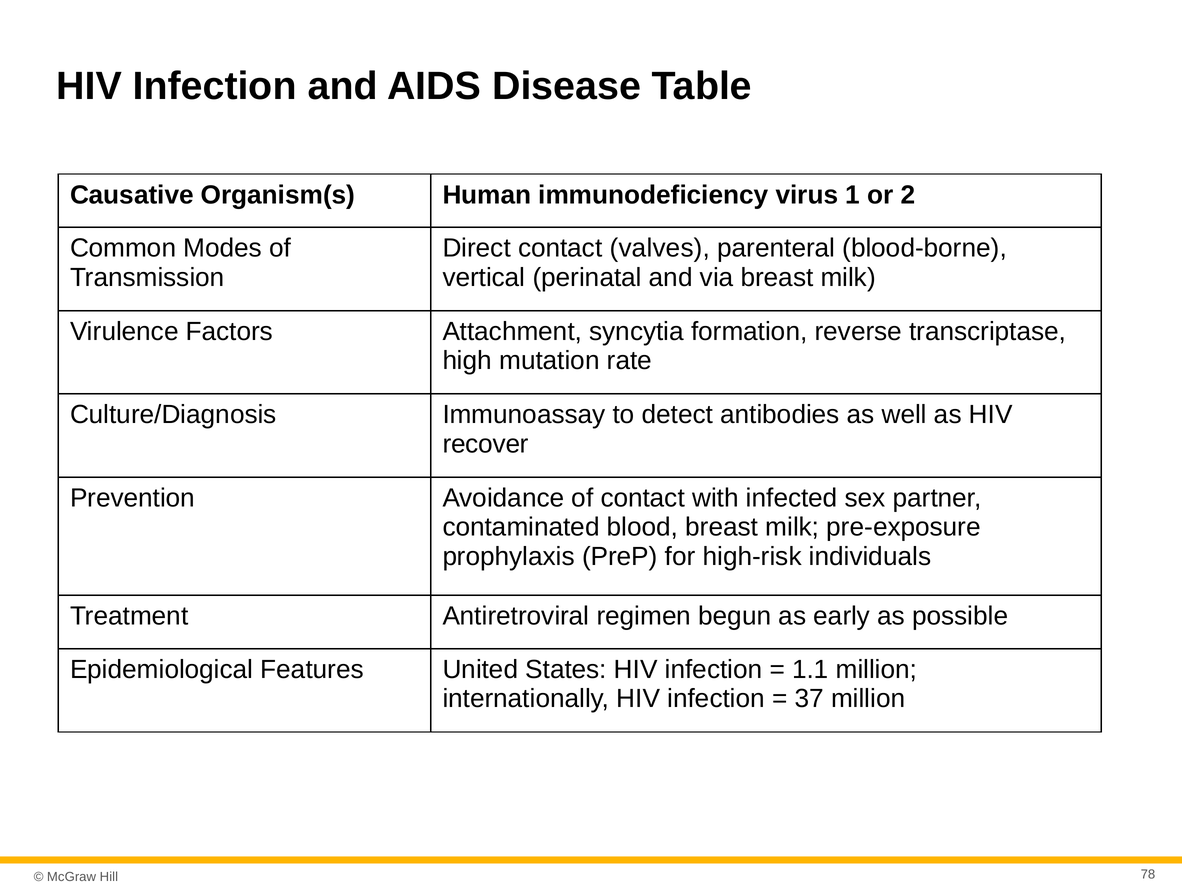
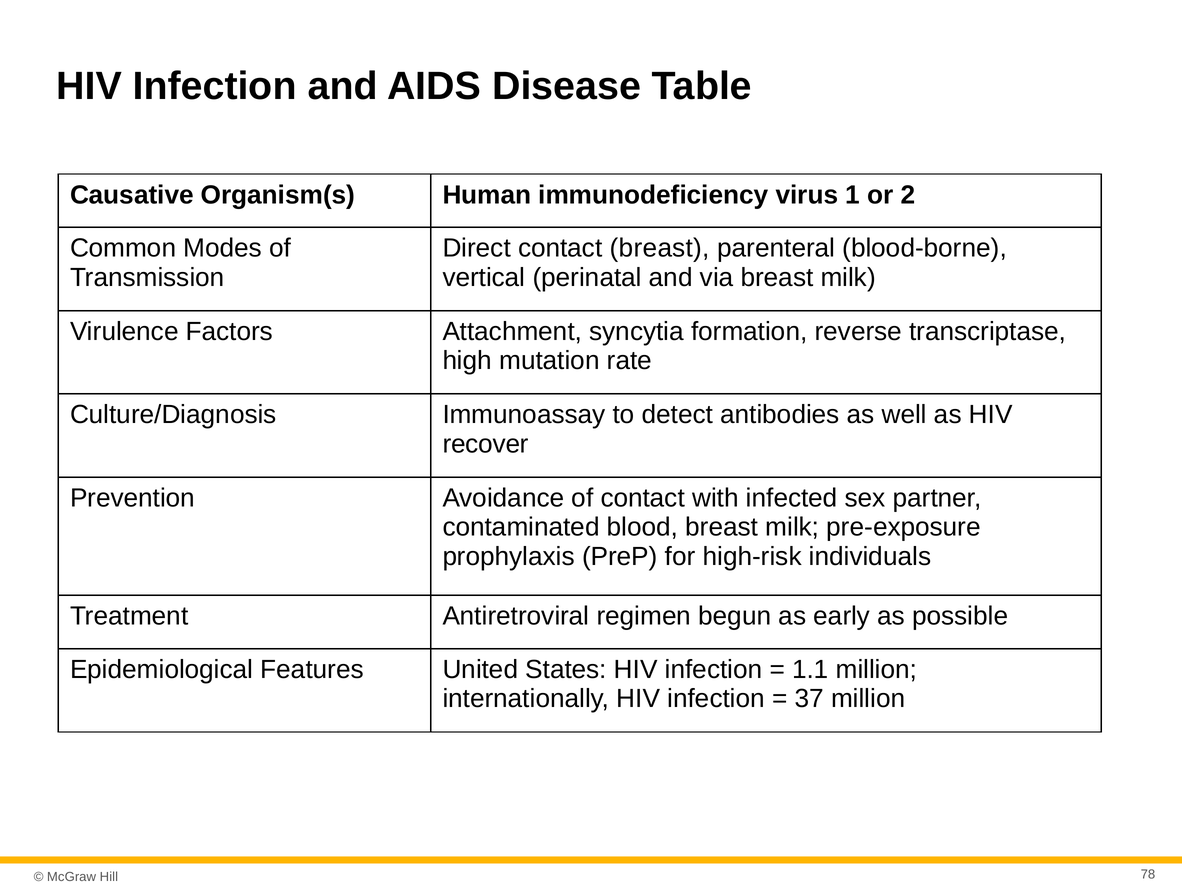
contact valves: valves -> breast (660, 248)
